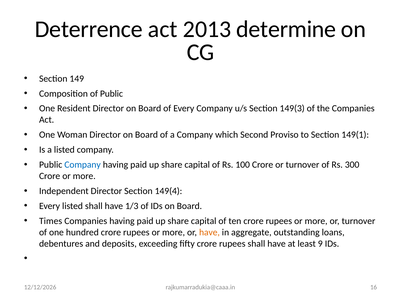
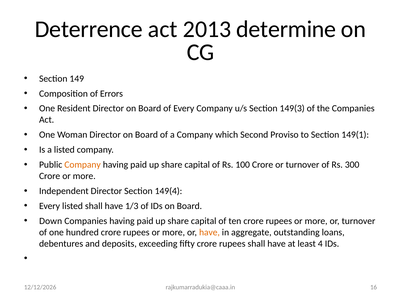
of Public: Public -> Errors (111, 93)
Company colour: blue -> orange (83, 165)
Times: Times -> Down (51, 221)
9: 9 -> 4 (320, 243)
